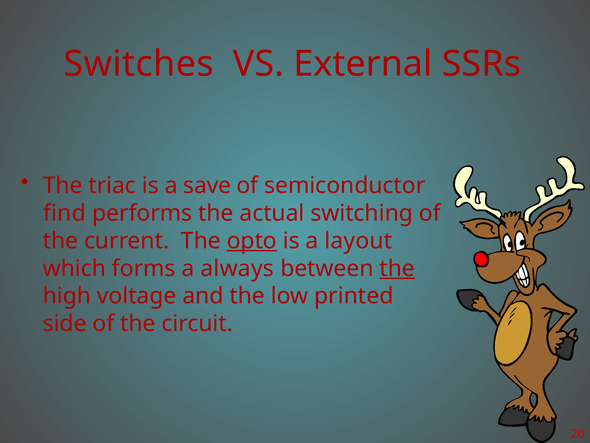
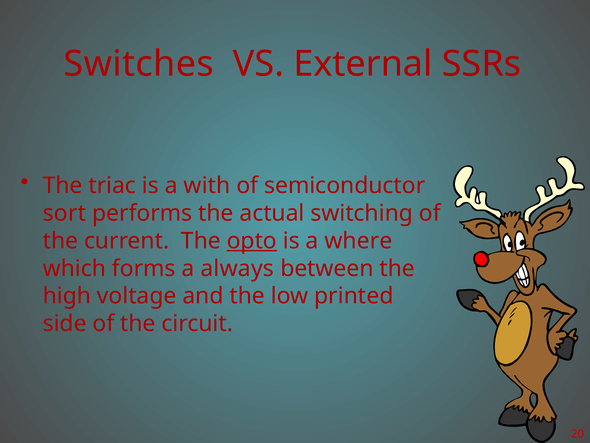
save: save -> with (207, 186)
find: find -> sort (64, 213)
layout: layout -> where (358, 241)
the underline: present -> none (397, 268)
